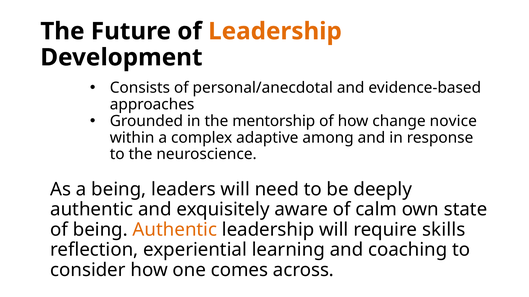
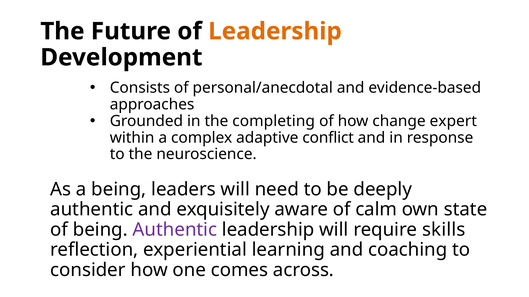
mentorship: mentorship -> completing (274, 121)
novice: novice -> expert (453, 121)
among: among -> conflict (328, 138)
Authentic colour: orange -> purple (175, 230)
